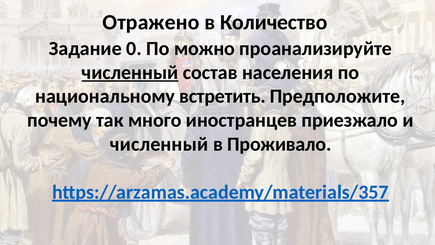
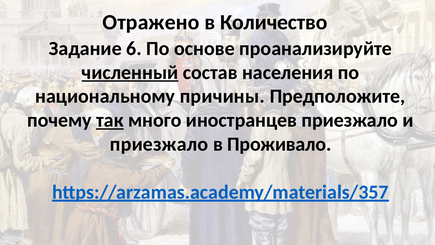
0: 0 -> 6 (134, 48)
можно: можно -> основе (204, 48)
встретить: встретить -> причины (222, 96)
так underline: none -> present (110, 120)
численный: численный -> приезжало (159, 144)
